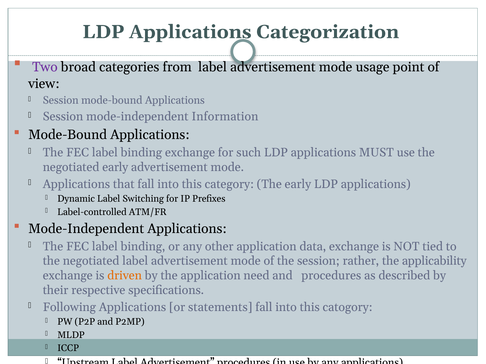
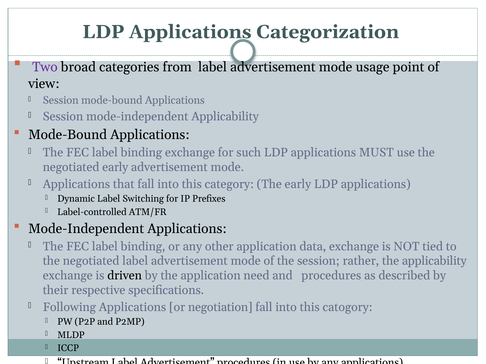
mode-independent Information: Information -> Applicability (225, 117)
driven colour: orange -> black (125, 276)
statements: statements -> negotiation (220, 307)
